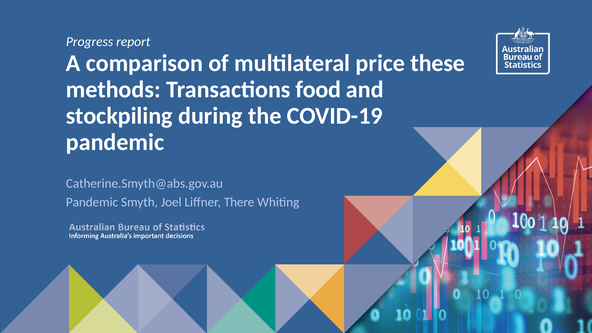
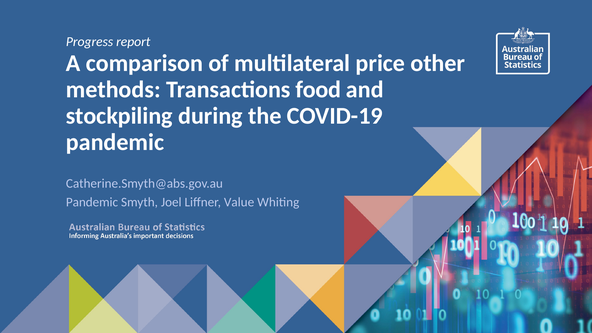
these: these -> other (438, 63)
There: There -> Value (239, 202)
